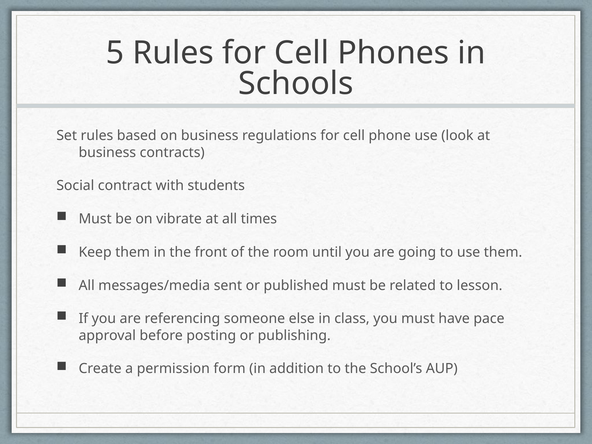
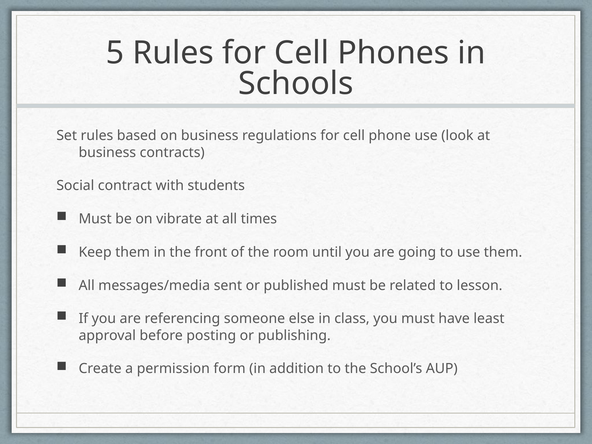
pace: pace -> least (489, 319)
